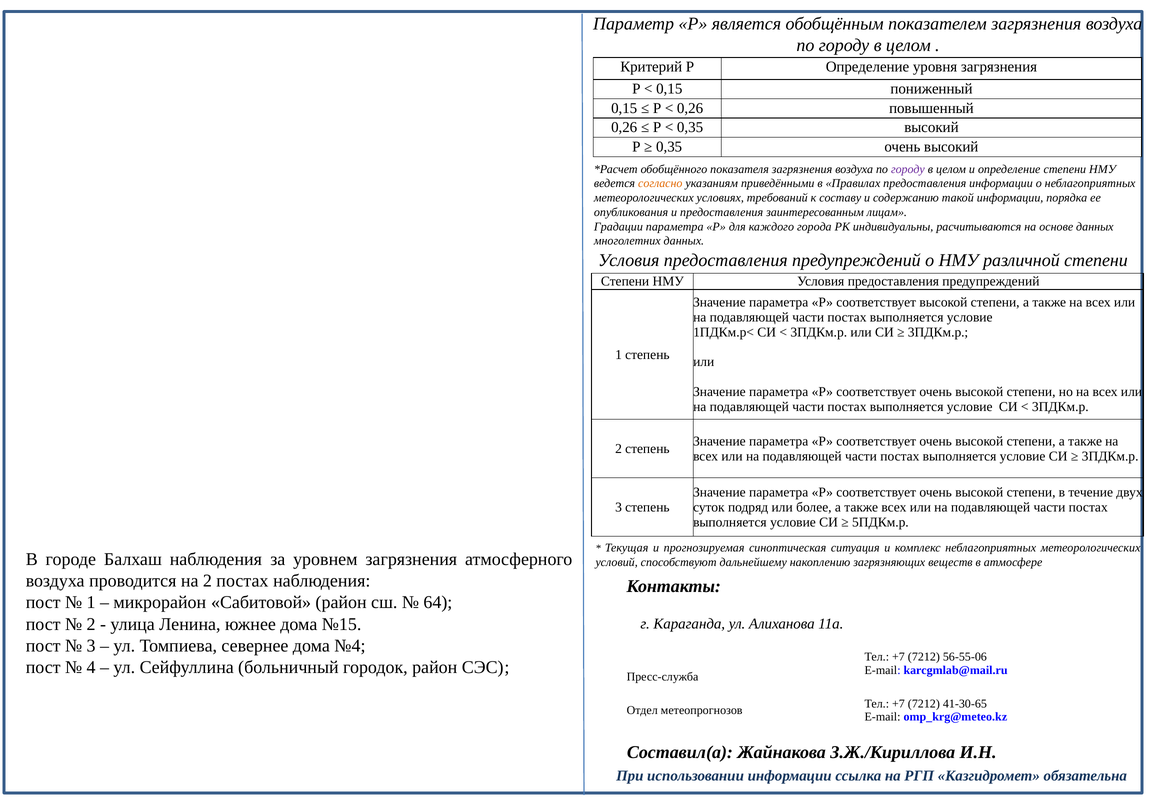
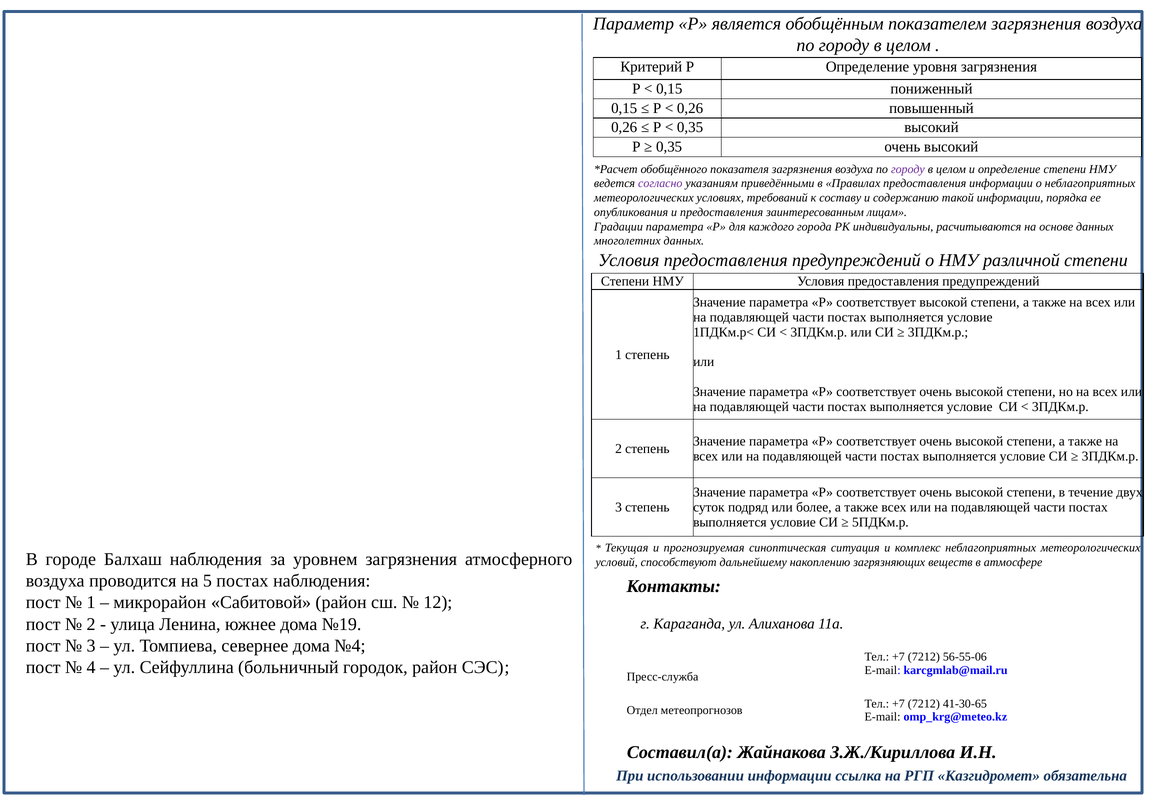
согласно colour: orange -> purple (660, 183)
на 2: 2 -> 5 (207, 581)
64: 64 -> 12 (438, 602)
№15: №15 -> №19 (342, 624)
